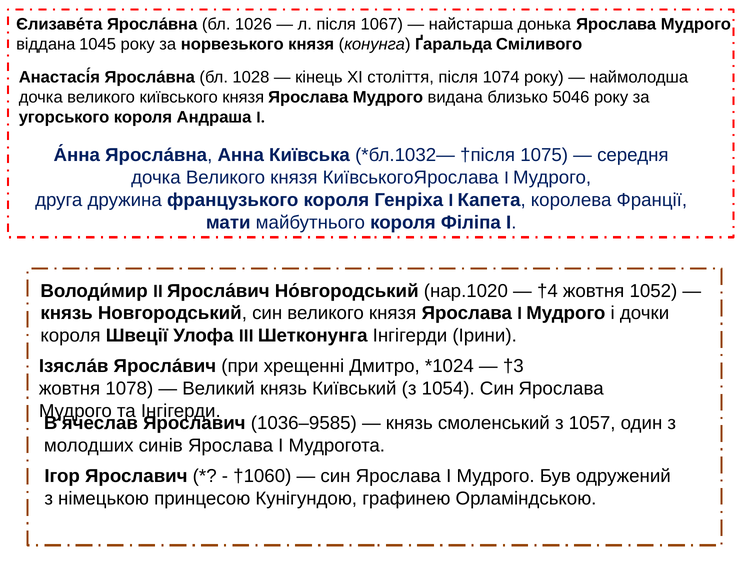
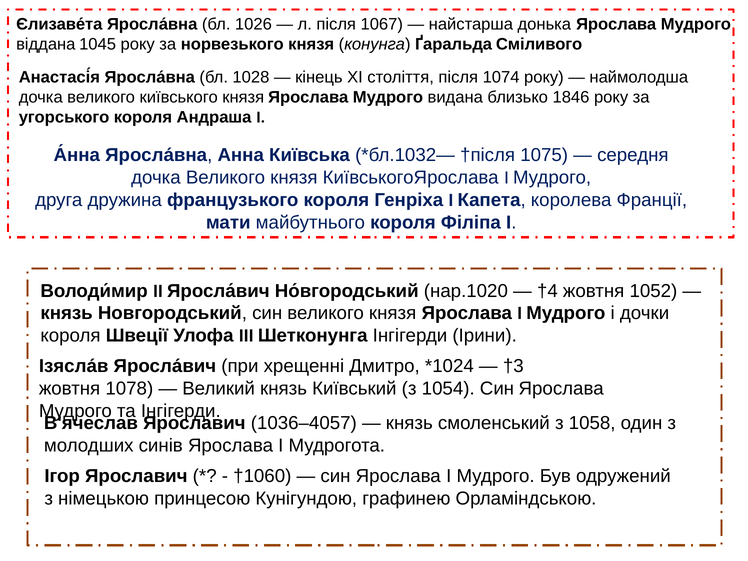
5046: 5046 -> 1846 (571, 97)
1036–9585: 1036–9585 -> 1036–4057 (304, 423)
1057: 1057 -> 1058 (592, 423)
